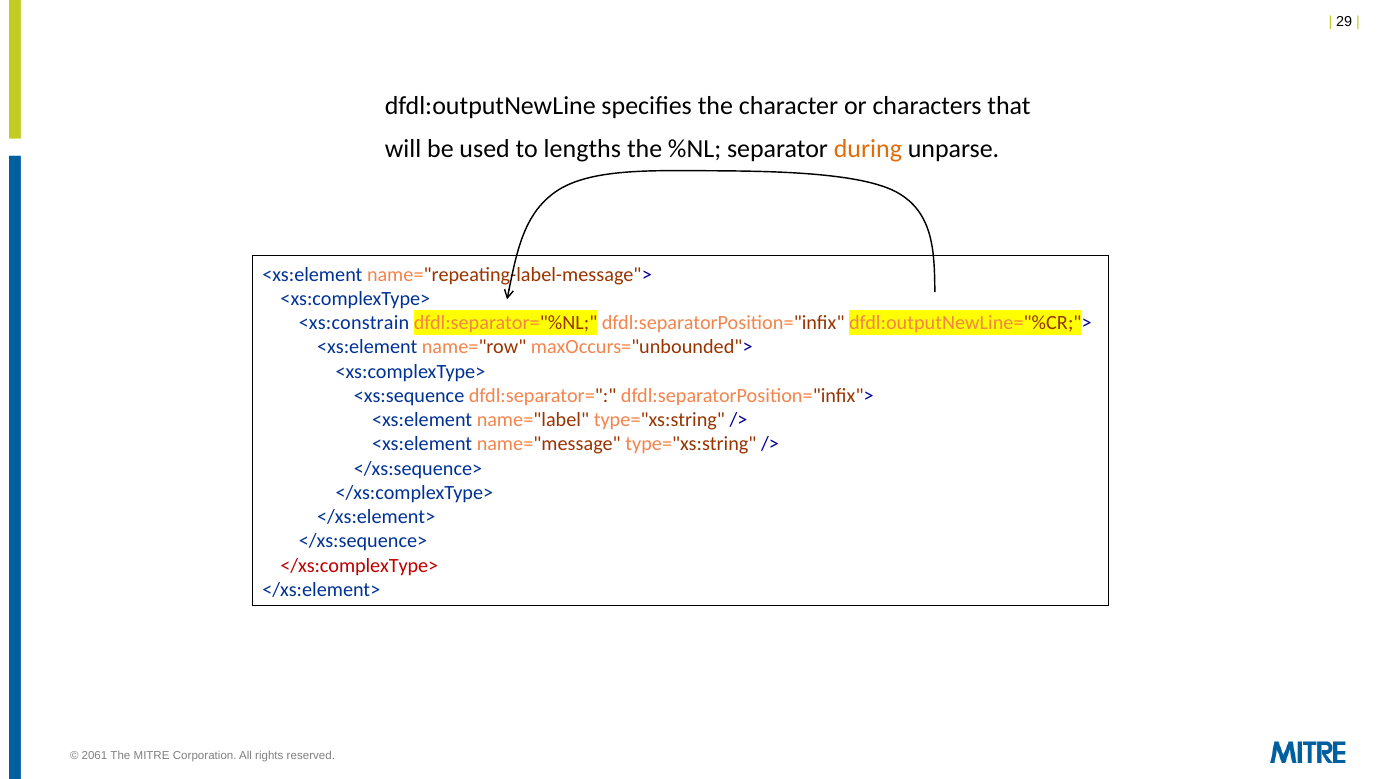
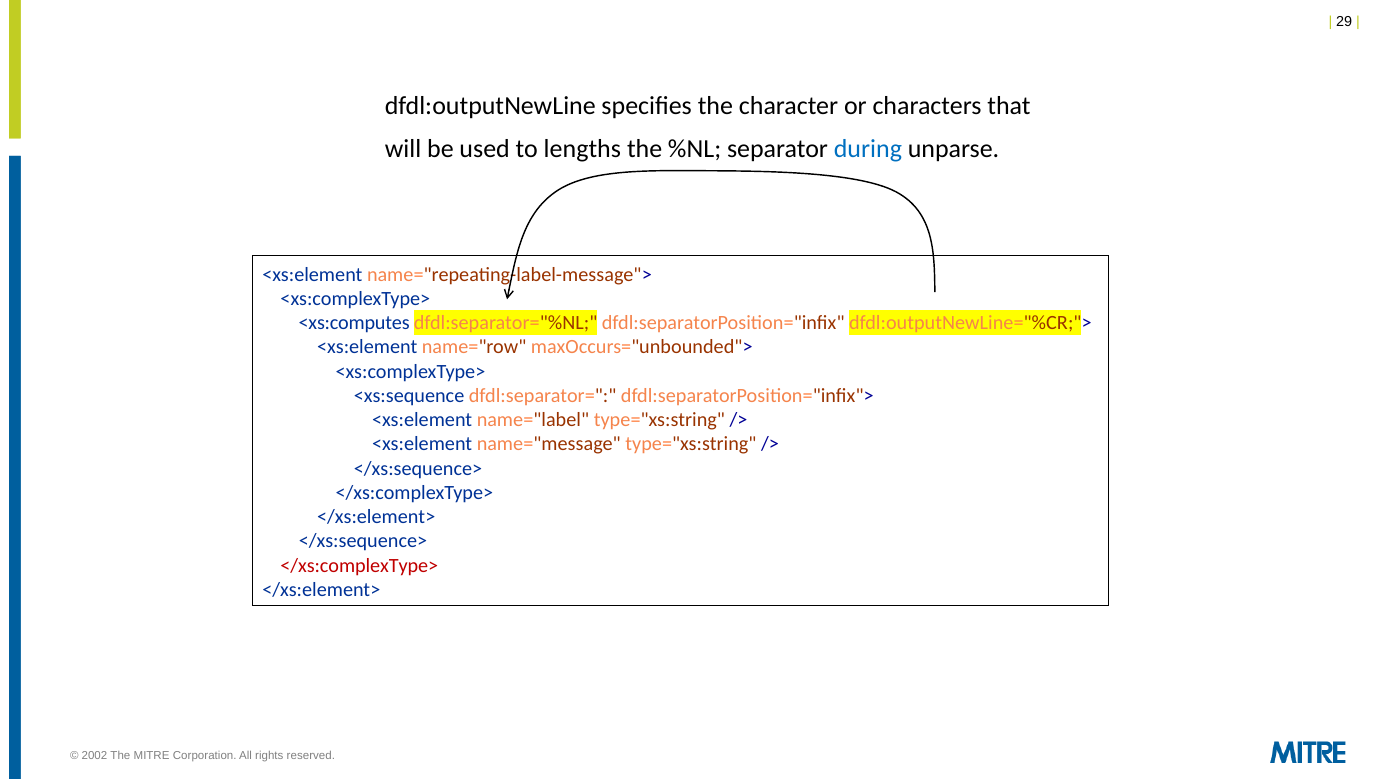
during colour: orange -> blue (868, 149)
<xs:constrain: <xs:constrain -> <xs:computes (354, 323)
2061: 2061 -> 2002 (94, 755)
